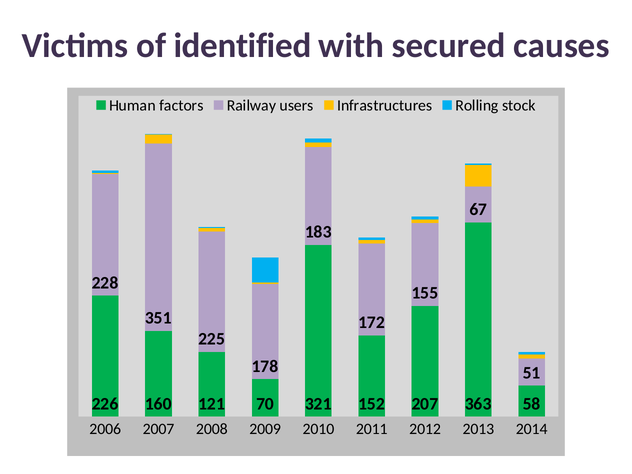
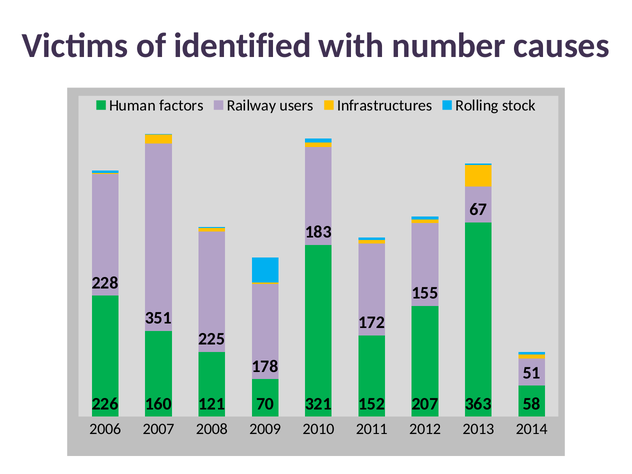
secured: secured -> number (449, 46)
